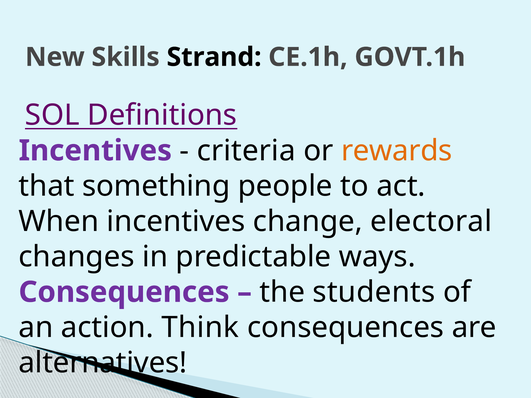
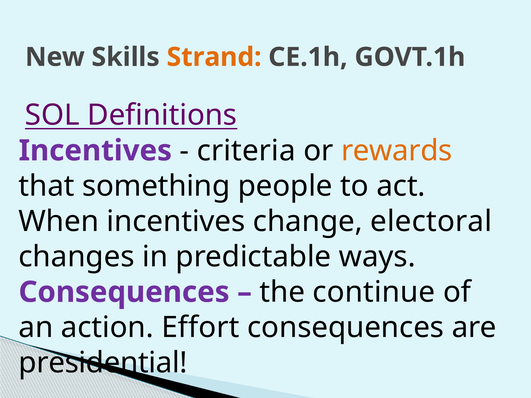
Strand colour: black -> orange (214, 57)
students: students -> continue (374, 292)
Think: Think -> Effort (200, 328)
alternatives: alternatives -> presidential (103, 363)
